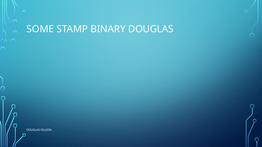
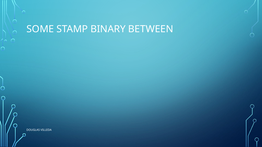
BINARY DOUGLAS: DOUGLAS -> BETWEEN (151, 29)
